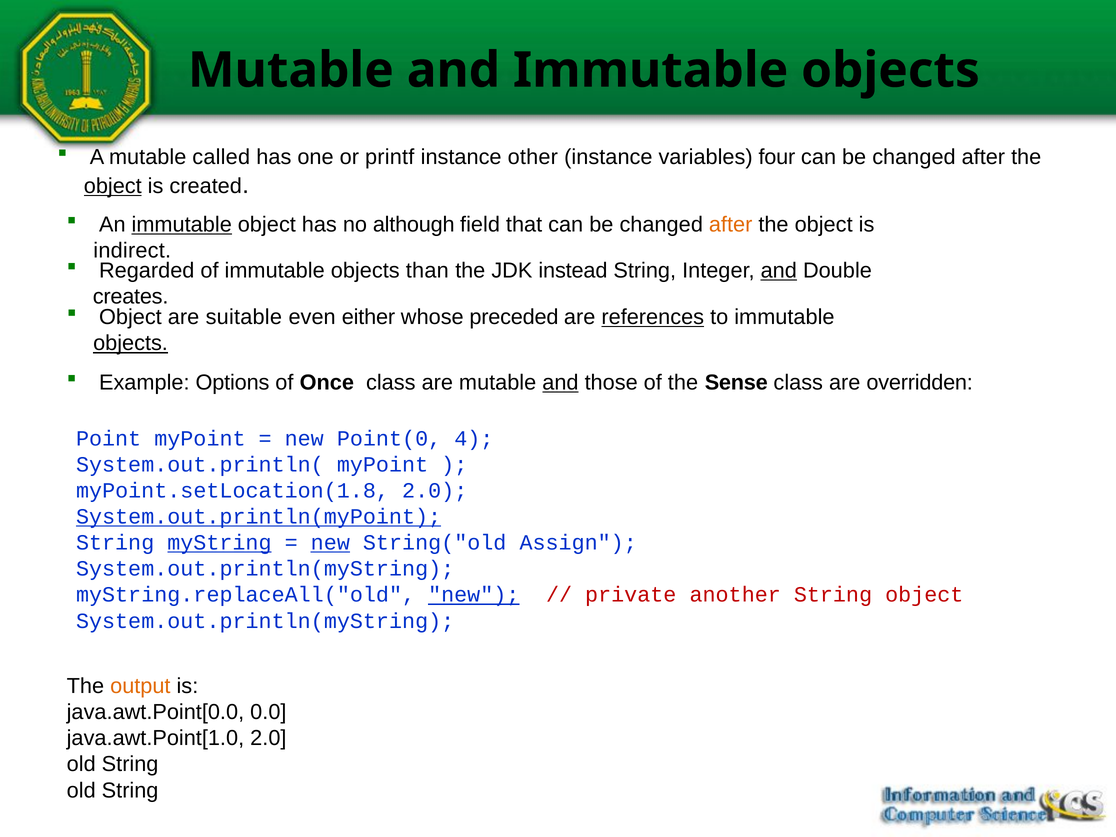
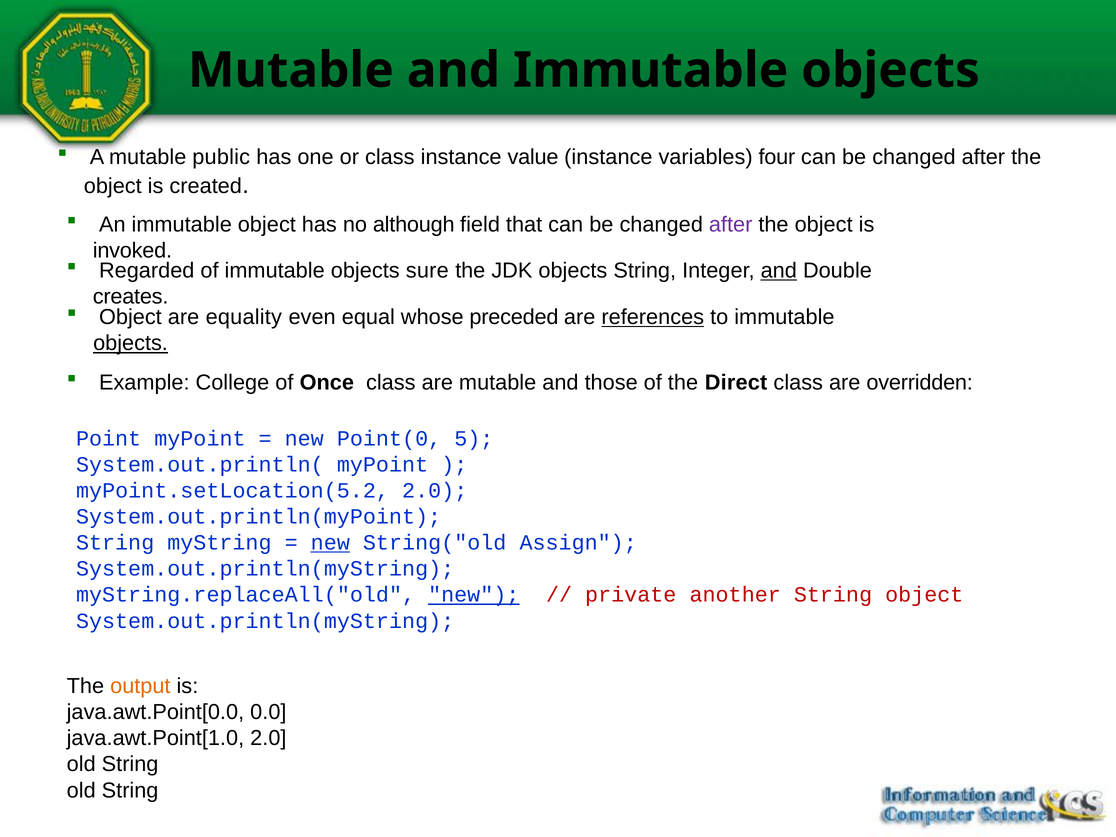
called: called -> public (221, 157)
or printf: printf -> class (390, 157)
other: other -> value (533, 157)
object underline: present -> none (113, 186)
immutable underline: present -> none (182, 225)
after colour: orange -> purple (731, 225)
indirect: indirect -> invoked (132, 251)
than: than -> sure (427, 271)
JDK instead: instead -> objects (573, 271)
suitable: suitable -> equality (244, 317)
either: either -> equal (368, 317)
Options: Options -> College (232, 383)
and underline: present -> none (560, 383)
Sense: Sense -> Direct (736, 383)
4: 4 -> 5 (474, 438)
myPoint.setLocation(1.8: myPoint.setLocation(1.8 -> myPoint.setLocation(5.2 (233, 491)
System.out.println(myPoint underline: present -> none (259, 517)
myString underline: present -> none (219, 543)
